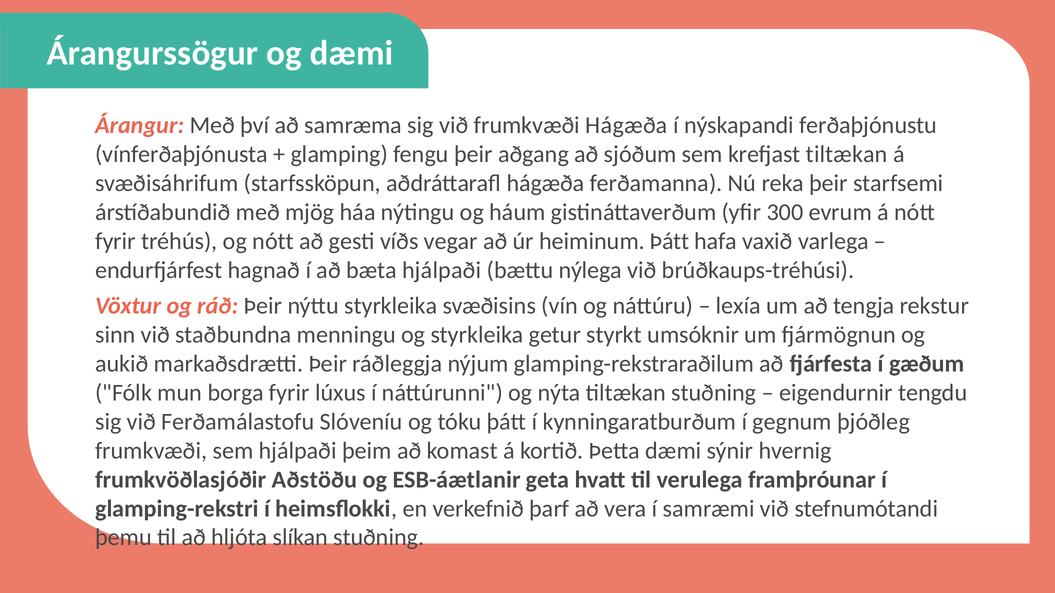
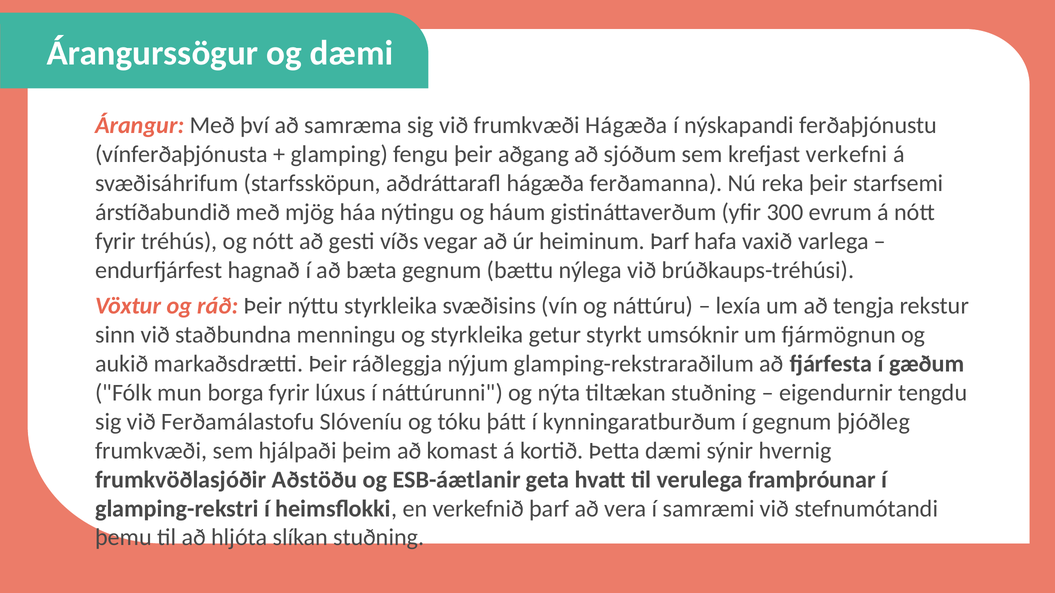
krefjast tiltækan: tiltækan -> verkefni (847, 154)
heiminum Þátt: Þátt -> Þarf (670, 241)
bæta hjálpaði: hjálpaði -> gegnum (442, 270)
